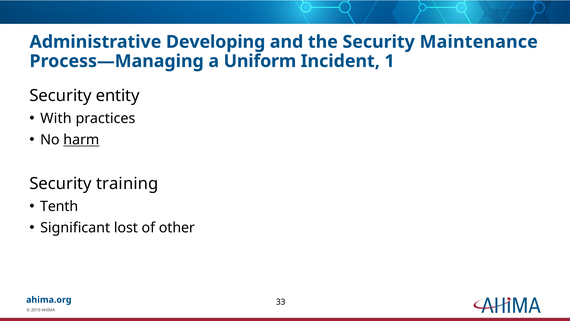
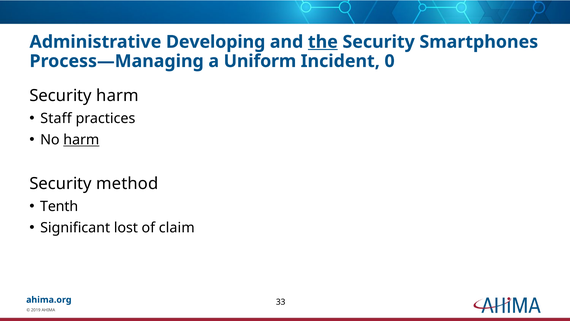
the underline: none -> present (323, 42)
Maintenance: Maintenance -> Smartphones (479, 42)
1: 1 -> 0 (390, 61)
Security entity: entity -> harm (118, 96)
With: With -> Staff (56, 118)
training: training -> method (127, 184)
other: other -> claim (177, 228)
